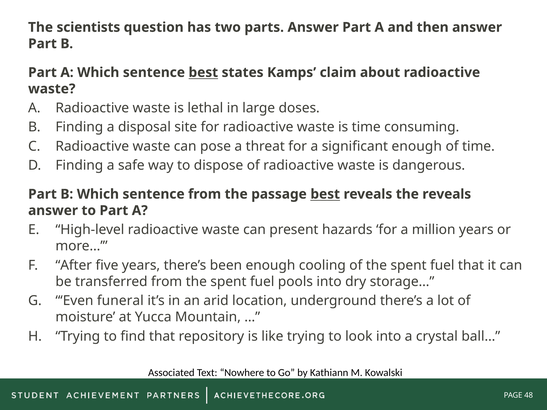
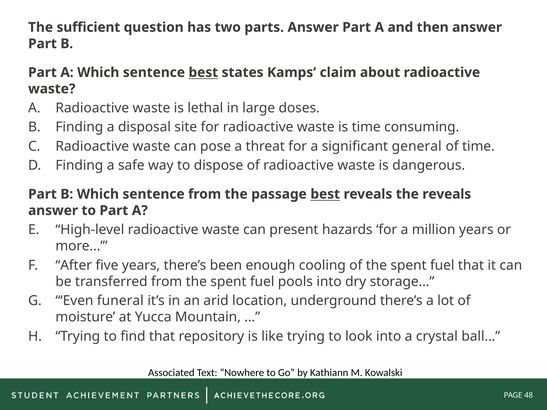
scientists: scientists -> sufficient (88, 27)
significant enough: enough -> general (417, 146)
